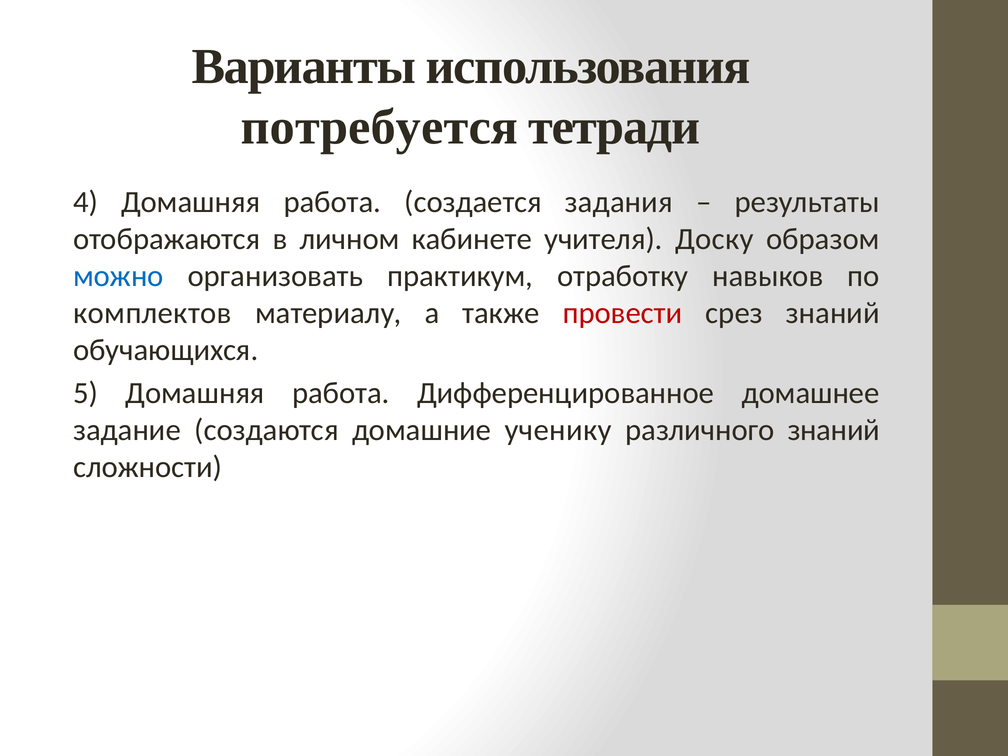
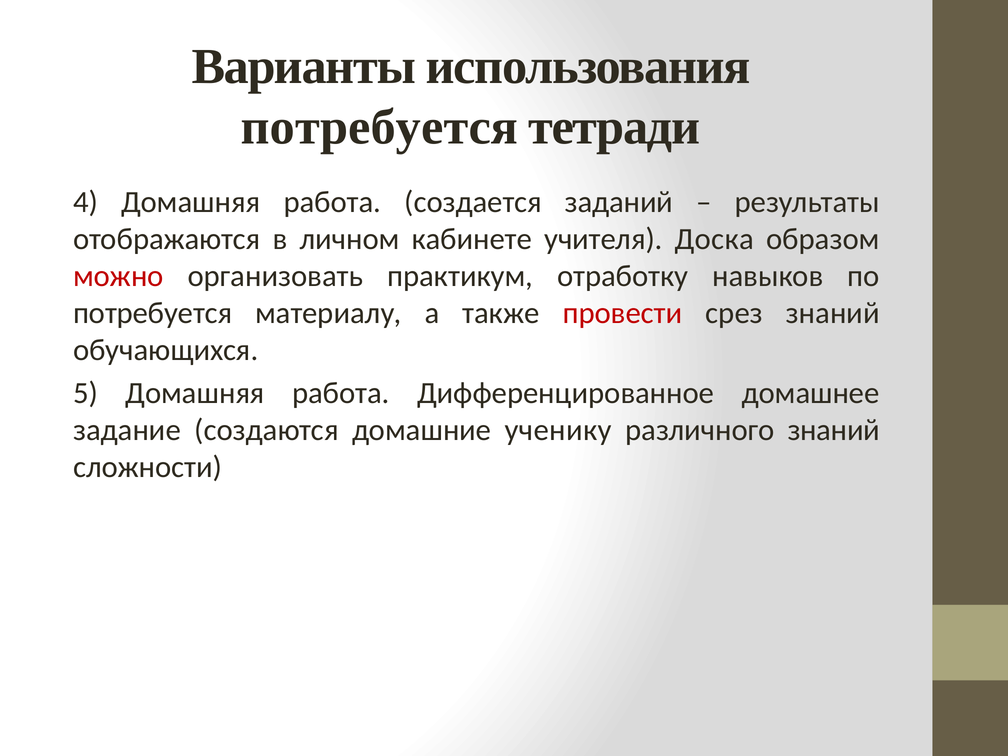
задания: задания -> заданий (619, 202)
Доску: Доску -> Доска (714, 239)
можно colour: blue -> red (118, 276)
комплектов: комплектов -> потребуется (153, 313)
